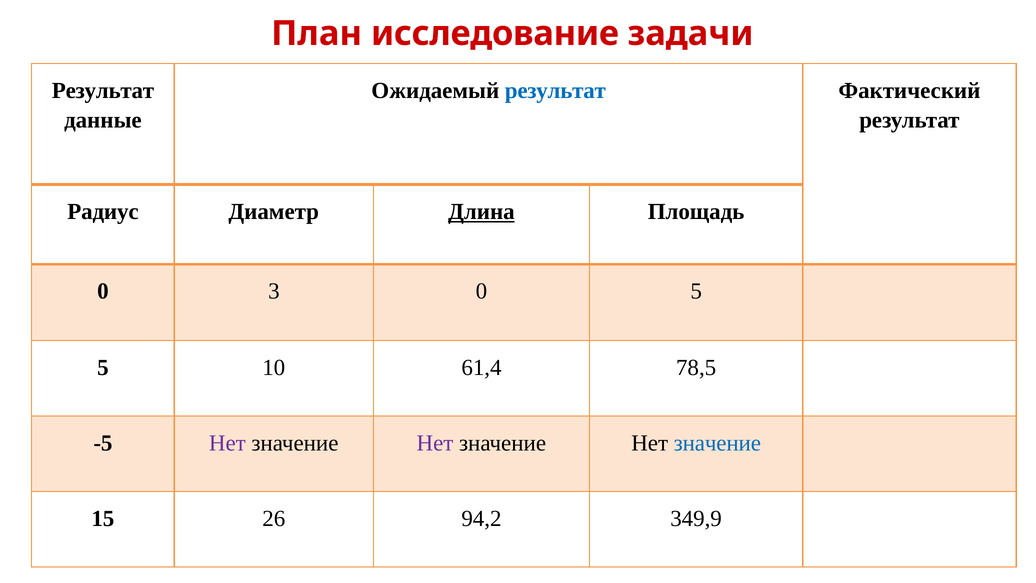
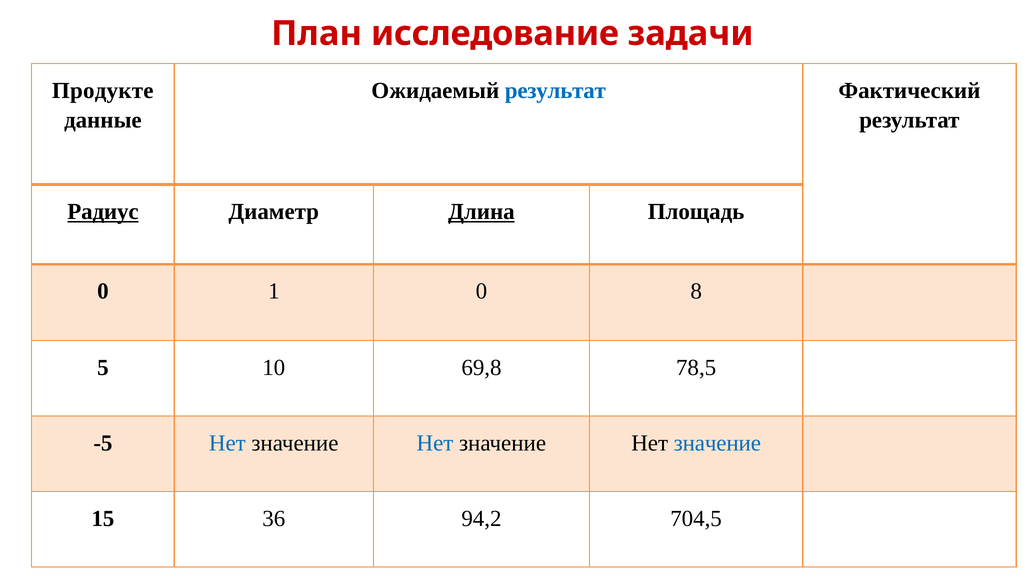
Результат: Результат -> Продукте (103, 91)
Радиус underline: none -> present (103, 212)
3: 3 -> 1 (274, 291)
0 5: 5 -> 8 (696, 291)
61,4: 61,4 -> 69,8 (482, 367)
Нет colour: purple -> blue (227, 443)
Нет colour: purple -> blue (435, 443)
26: 26 -> 36 (274, 518)
349,9: 349,9 -> 704,5 (696, 518)
